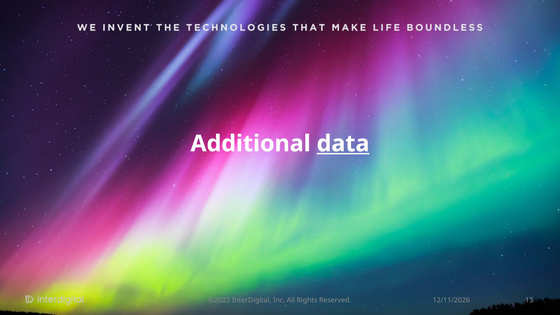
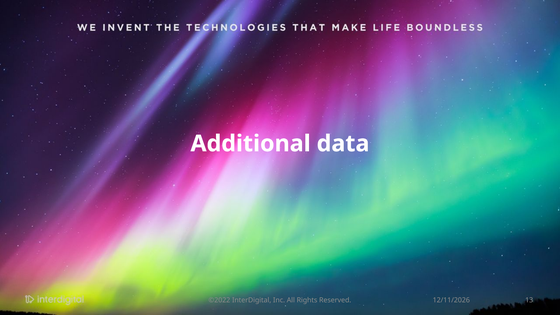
data underline: present -> none (343, 144)
